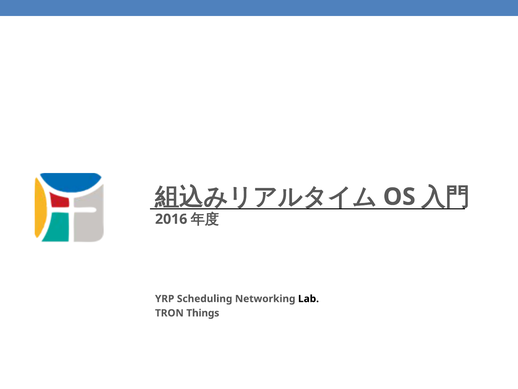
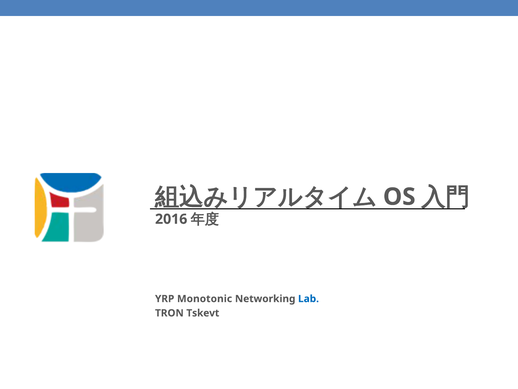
Scheduling: Scheduling -> Monotonic (205, 299)
Lab colour: black -> blue (309, 299)
Things: Things -> Tskevt (203, 313)
